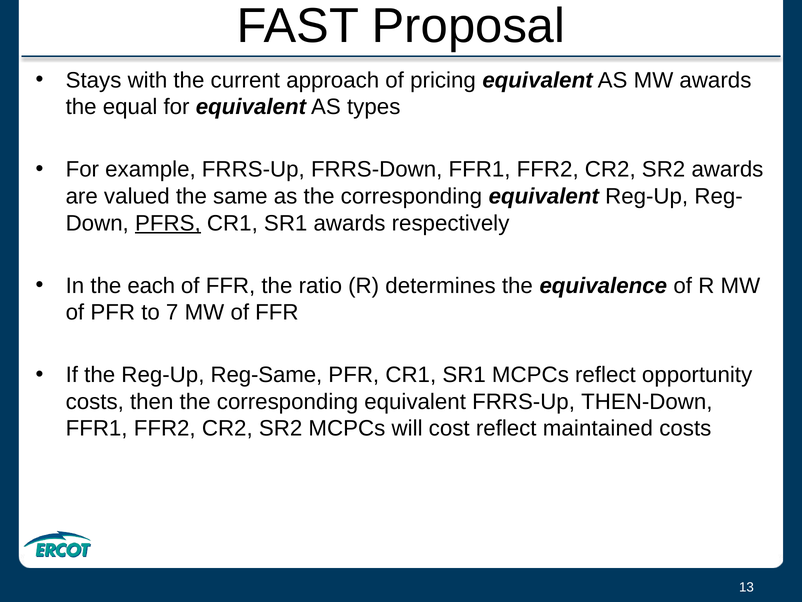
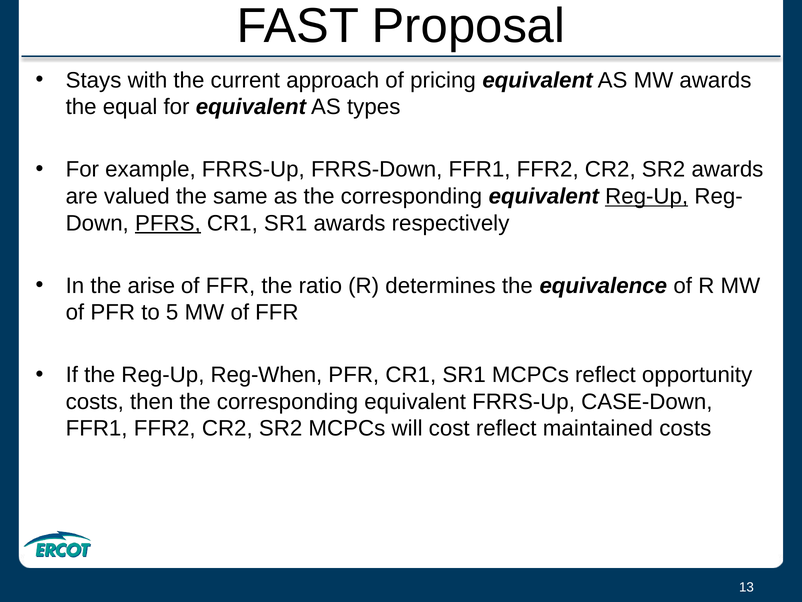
Reg-Up underline: none -> present (647, 196)
each: each -> arise (151, 285)
7: 7 -> 5 (172, 312)
Reg-Same: Reg-Same -> Reg-When (266, 375)
THEN-Down: THEN-Down -> CASE-Down (647, 401)
